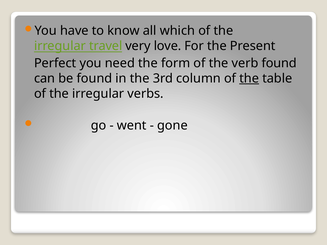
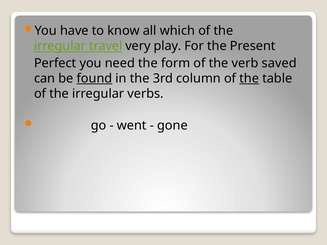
love: love -> play (168, 46)
verb found: found -> saved (279, 63)
found underline: none -> present (94, 79)
